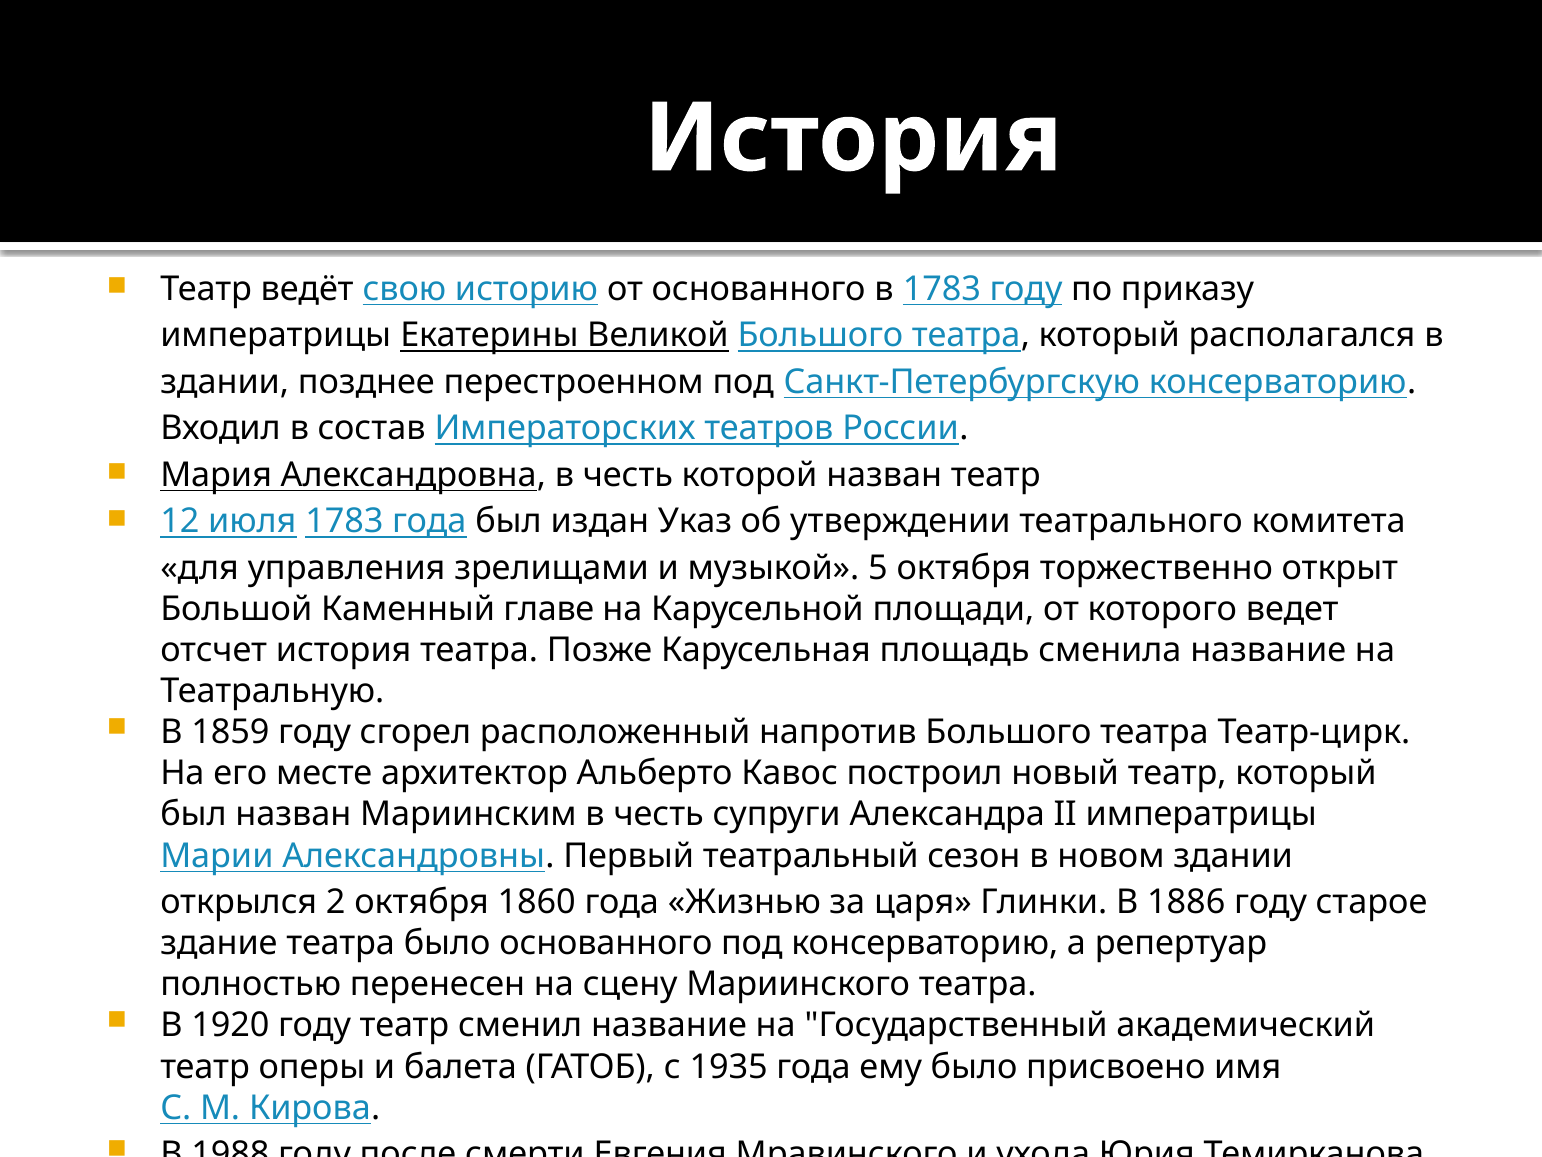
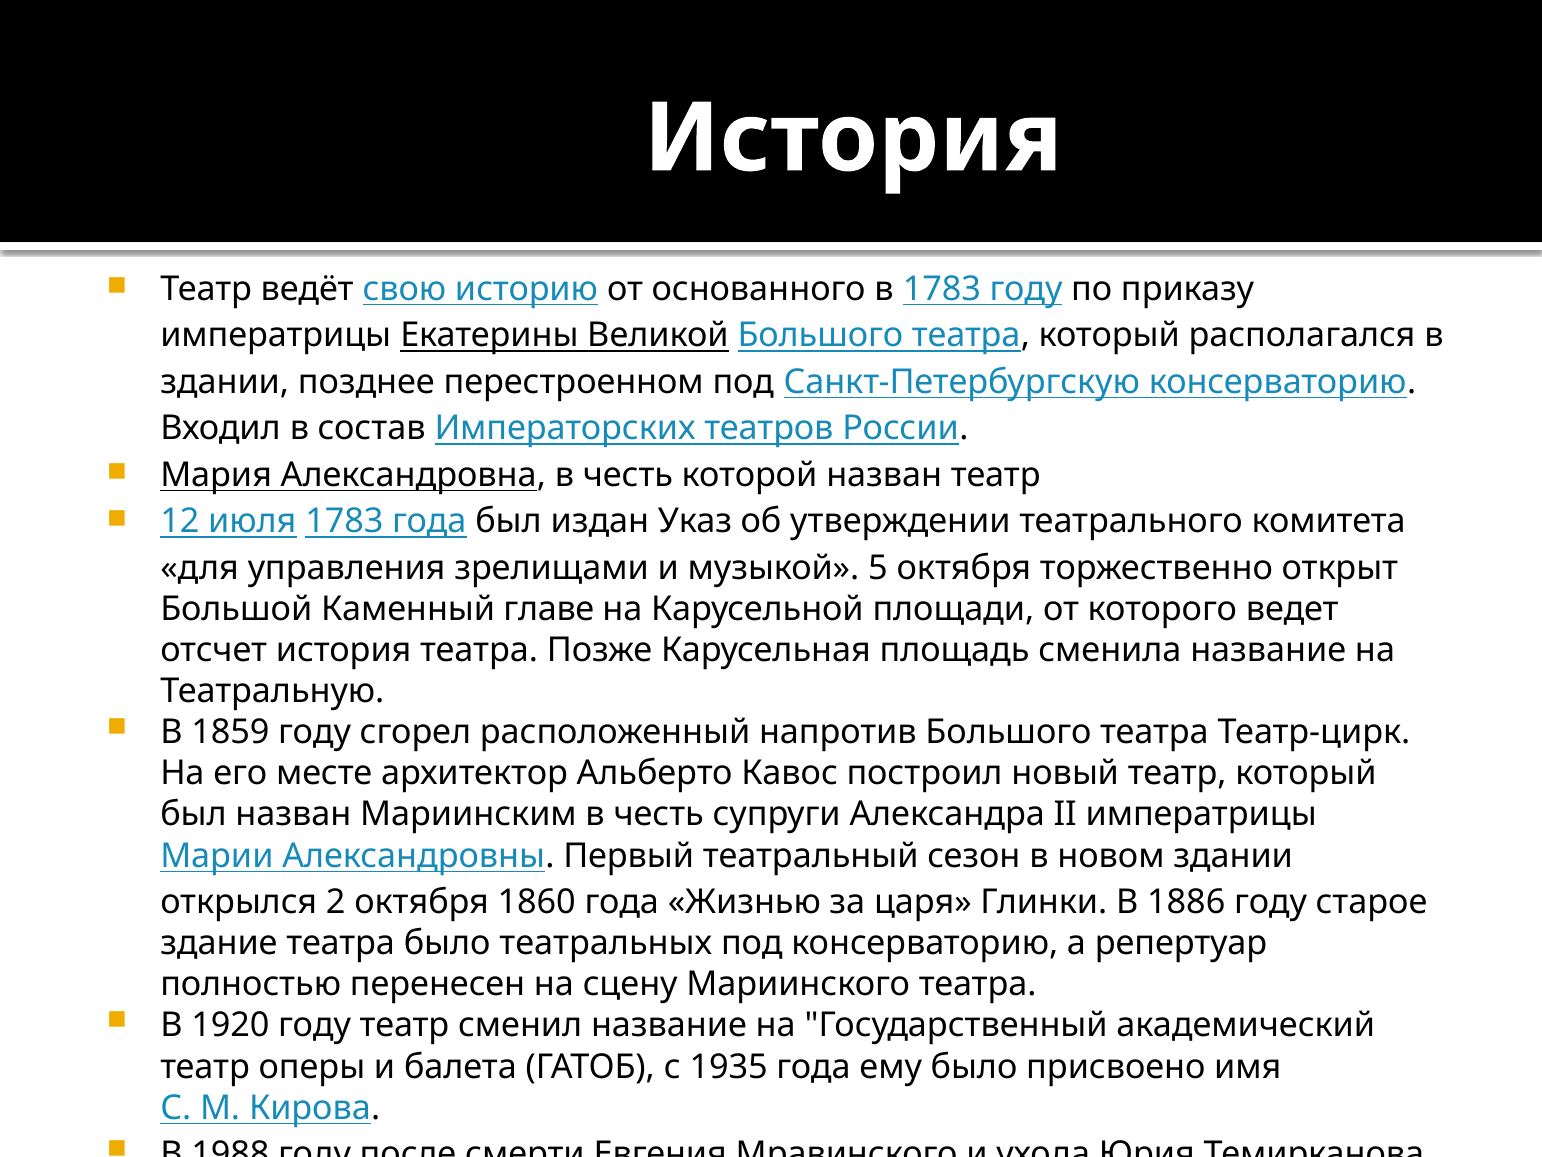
было основанного: основанного -> театральных (606, 943)
